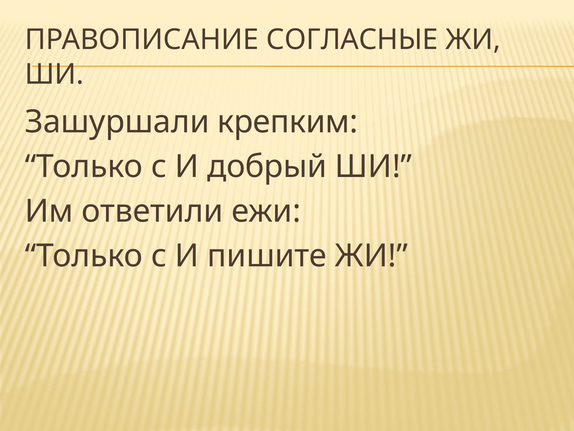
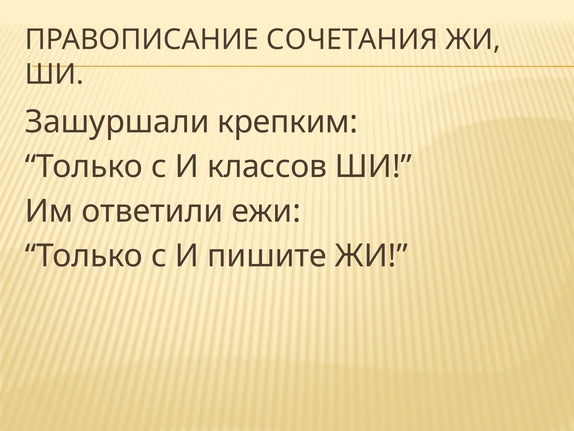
СОГЛАСНЫЕ: СОГЛАСНЫЕ -> СОЧЕТАНИЯ (352, 40)
добрый: добрый -> классов (267, 166)
